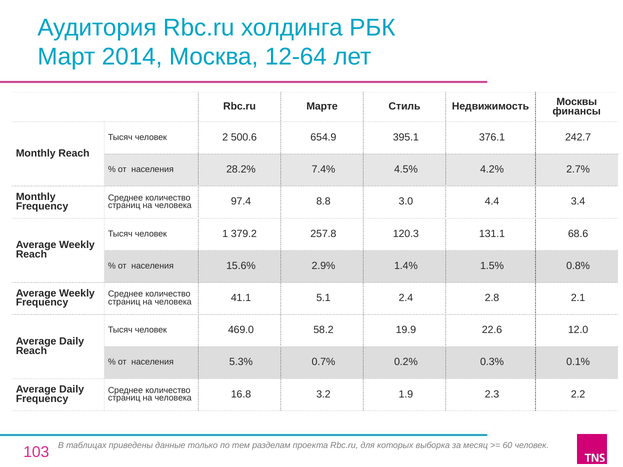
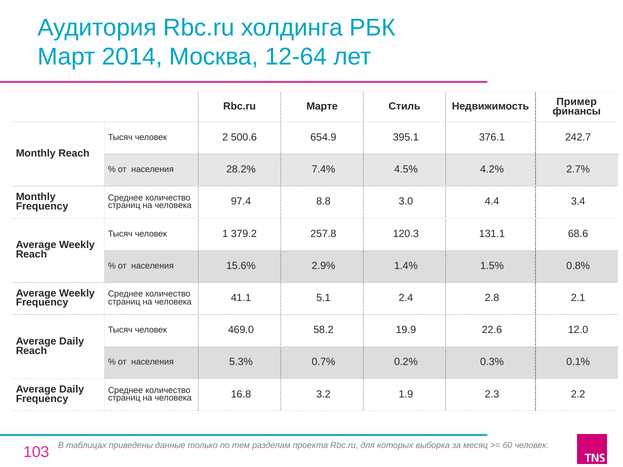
Москвы: Москвы -> Пример (577, 102)
